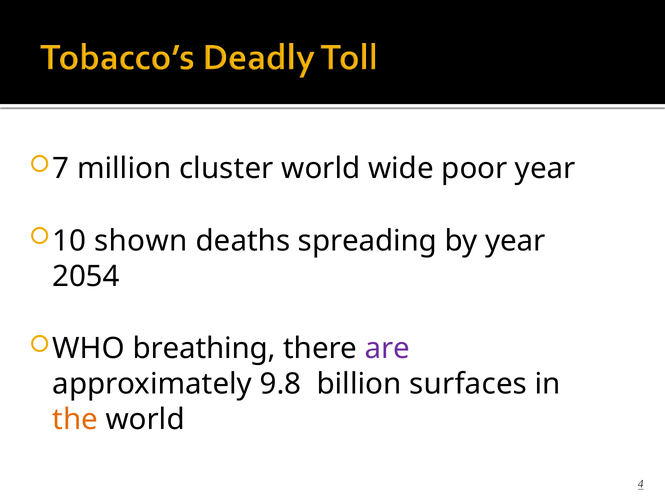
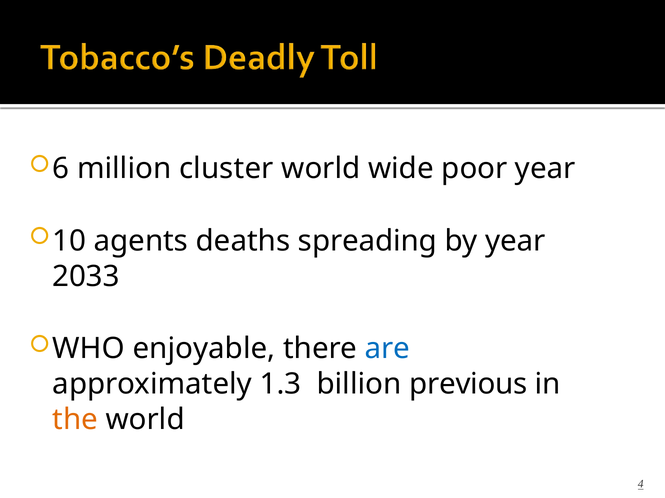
7: 7 -> 6 (61, 169)
shown: shown -> agents (141, 241)
2054: 2054 -> 2033 (86, 277)
breathing: breathing -> enjoyable (204, 349)
are colour: purple -> blue (387, 349)
9.8: 9.8 -> 1.3 (280, 385)
surfaces: surfaces -> previous (468, 385)
